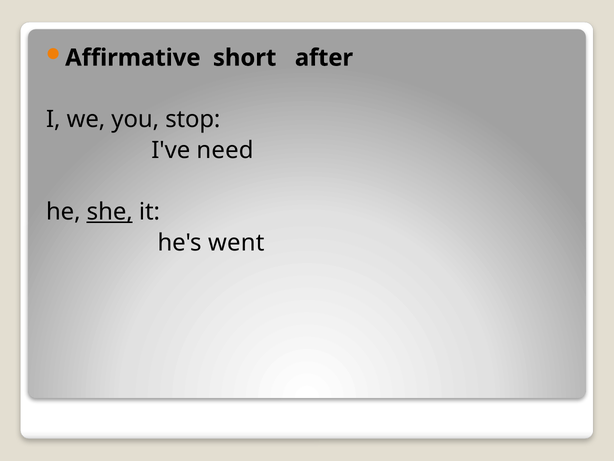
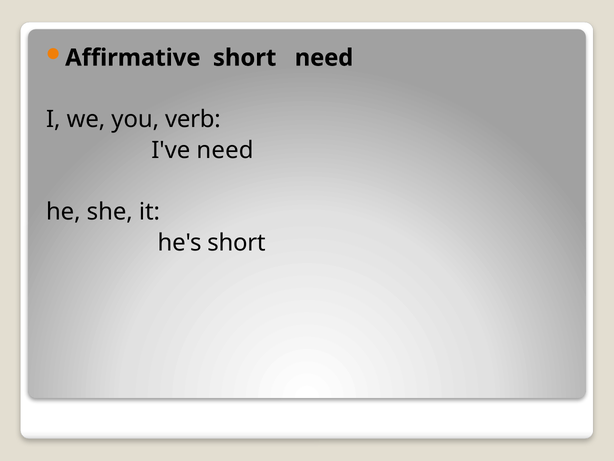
short after: after -> need (324, 58)
stop: stop -> verb (193, 119)
she underline: present -> none (110, 212)
he's went: went -> short (236, 243)
